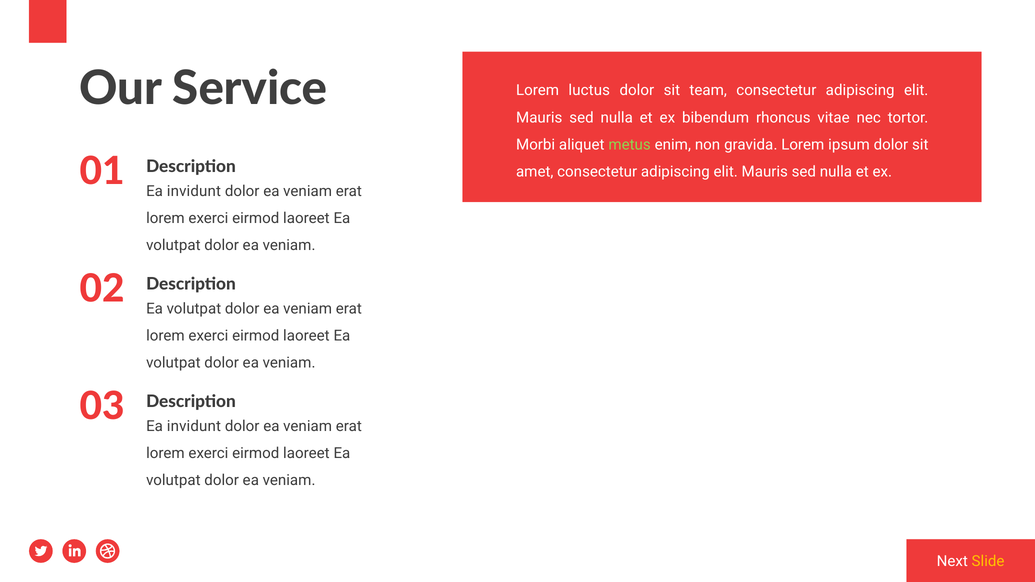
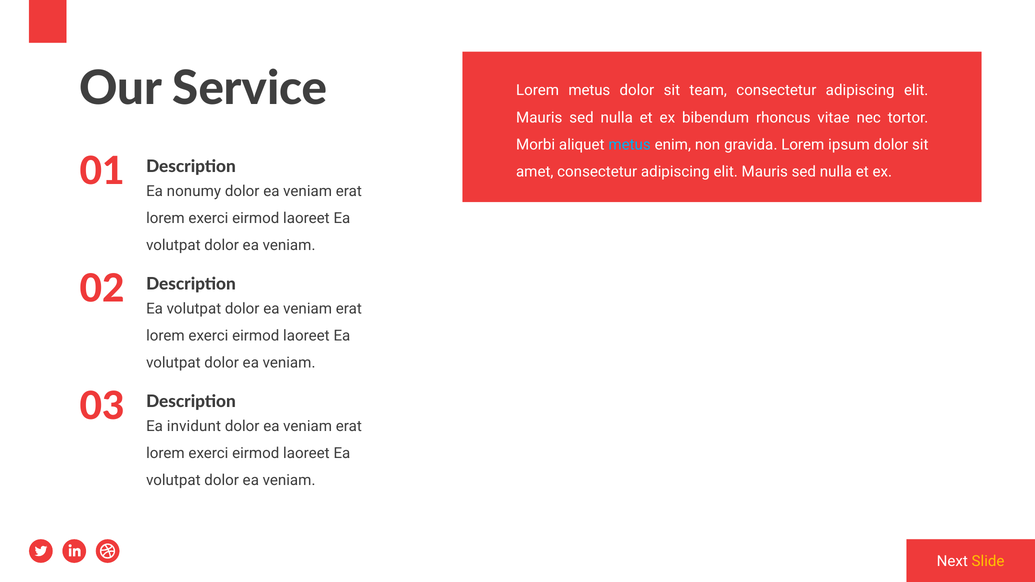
Lorem luctus: luctus -> metus (589, 90)
metus colour: light green -> light blue (630, 145)
invidunt: invidunt -> nonumy (194, 191)
